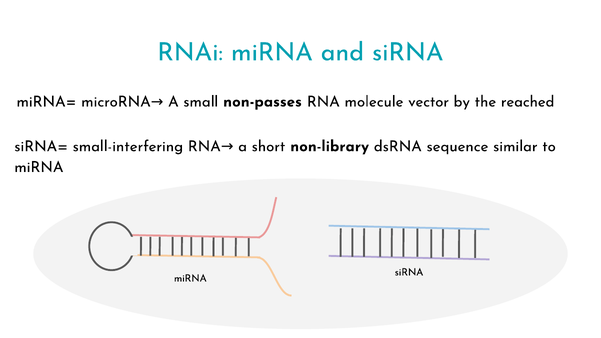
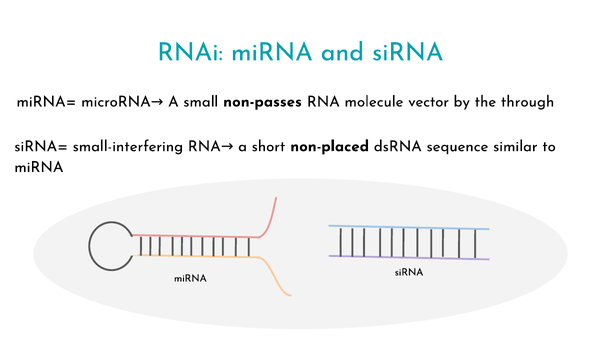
reached: reached -> through (528, 102)
non-library: non-library -> non-placed (330, 146)
